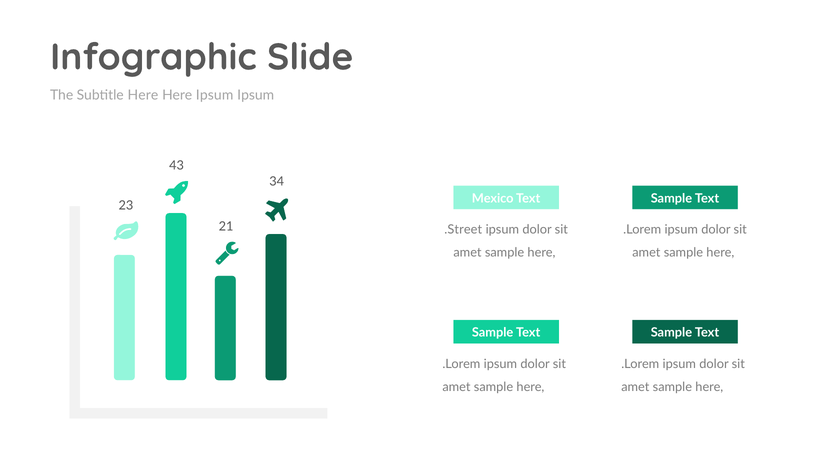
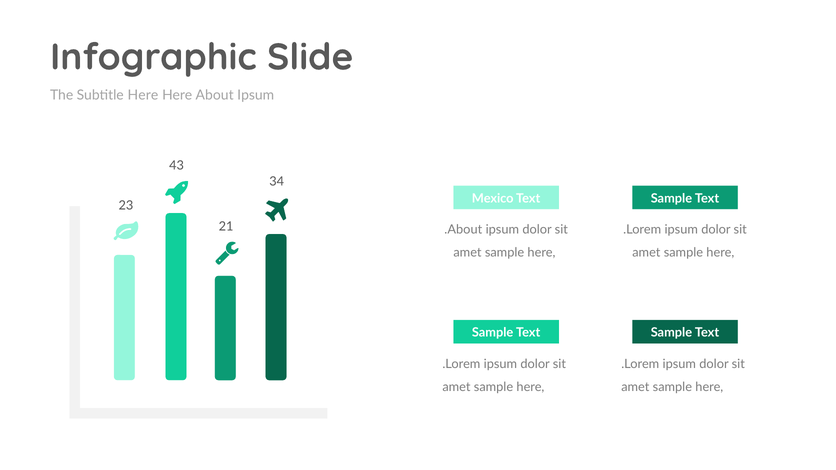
Here Ipsum: Ipsum -> About (215, 95)
.Street: .Street -> .About (463, 230)
